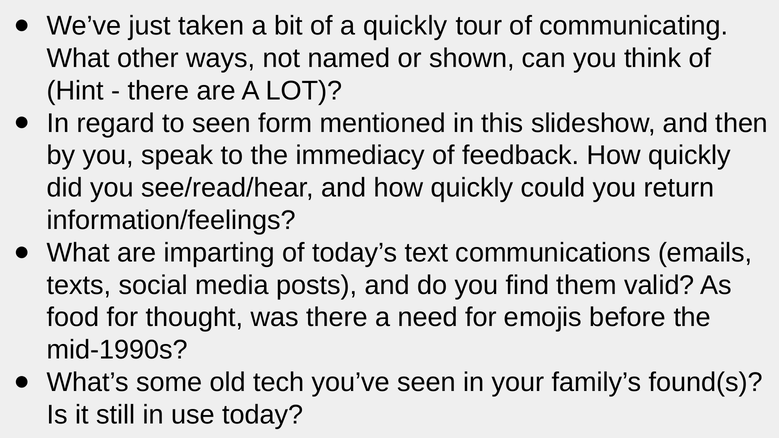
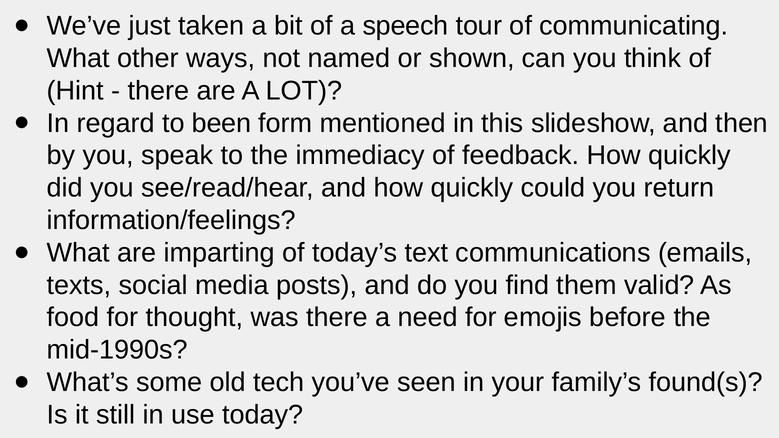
a quickly: quickly -> speech (405, 26)
to seen: seen -> been (222, 123)
